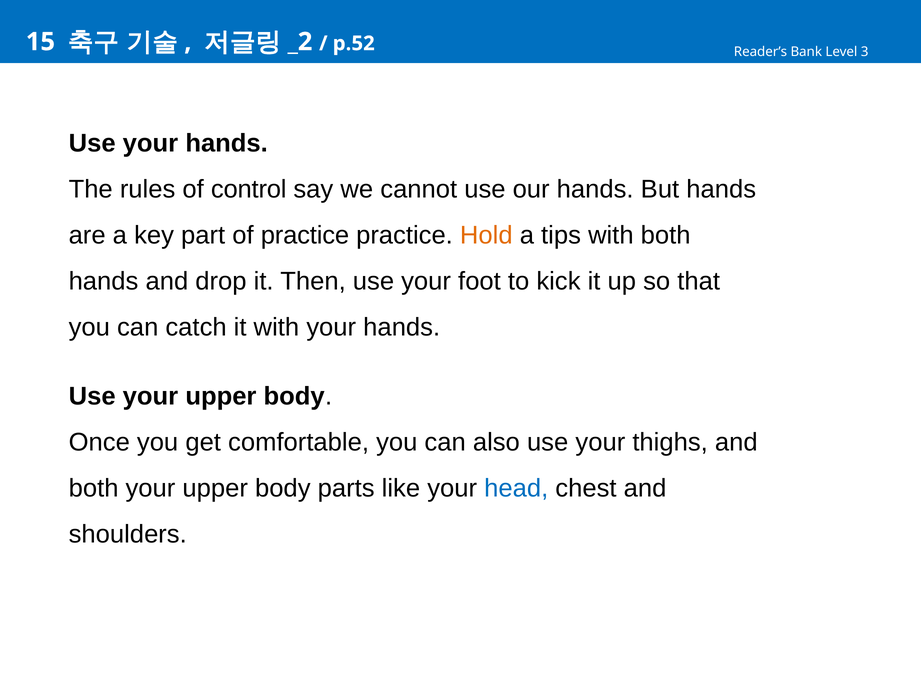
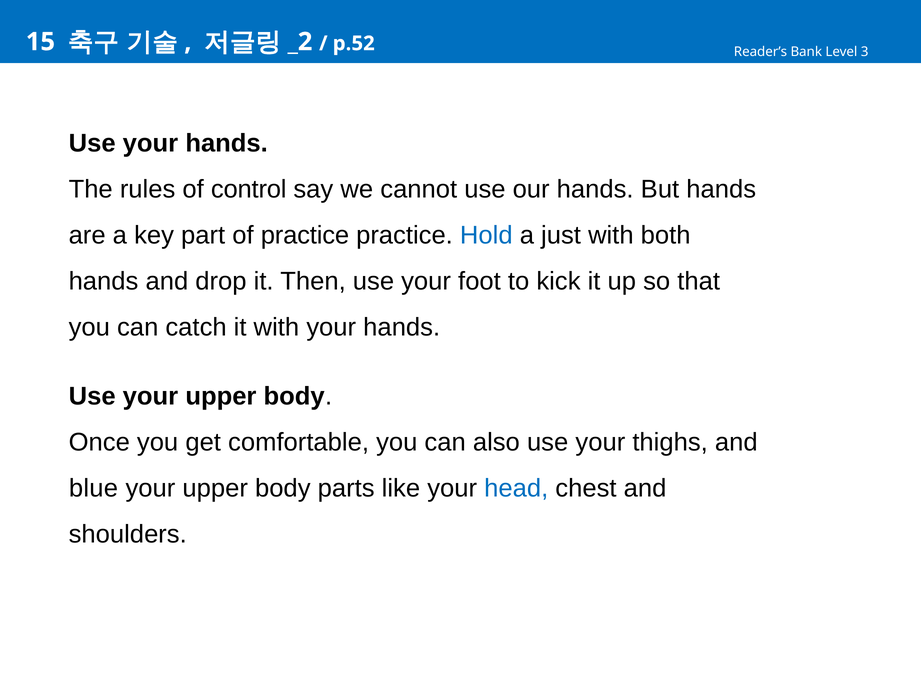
Hold colour: orange -> blue (486, 236)
tips: tips -> just (561, 236)
both: both -> blue (93, 489)
